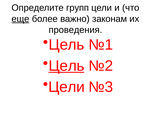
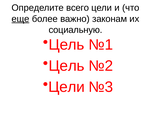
групп: групп -> всего (78, 8)
проведения: проведения -> социальную (76, 30)
Цель underline: present -> none (67, 66)
